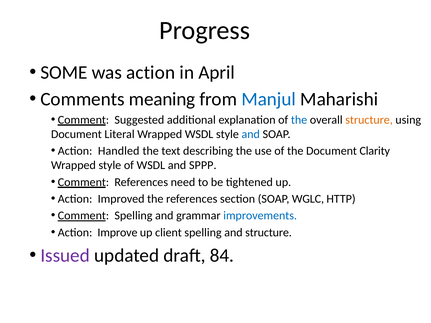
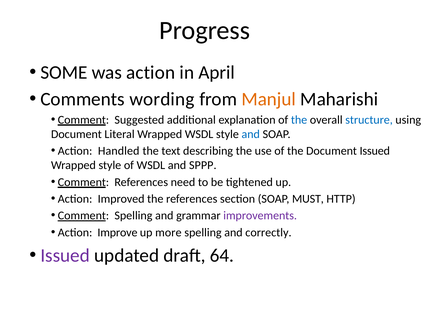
meaning: meaning -> wording (162, 99)
Manjul colour: blue -> orange (269, 99)
structure colour: orange -> blue (369, 120)
Document Clarity: Clarity -> Issued (375, 151)
WGLC: WGLC -> MUST (308, 199)
improvements colour: blue -> purple (260, 216)
client: client -> more (168, 233)
and structure: structure -> correctly (268, 233)
84: 84 -> 64 (222, 256)
